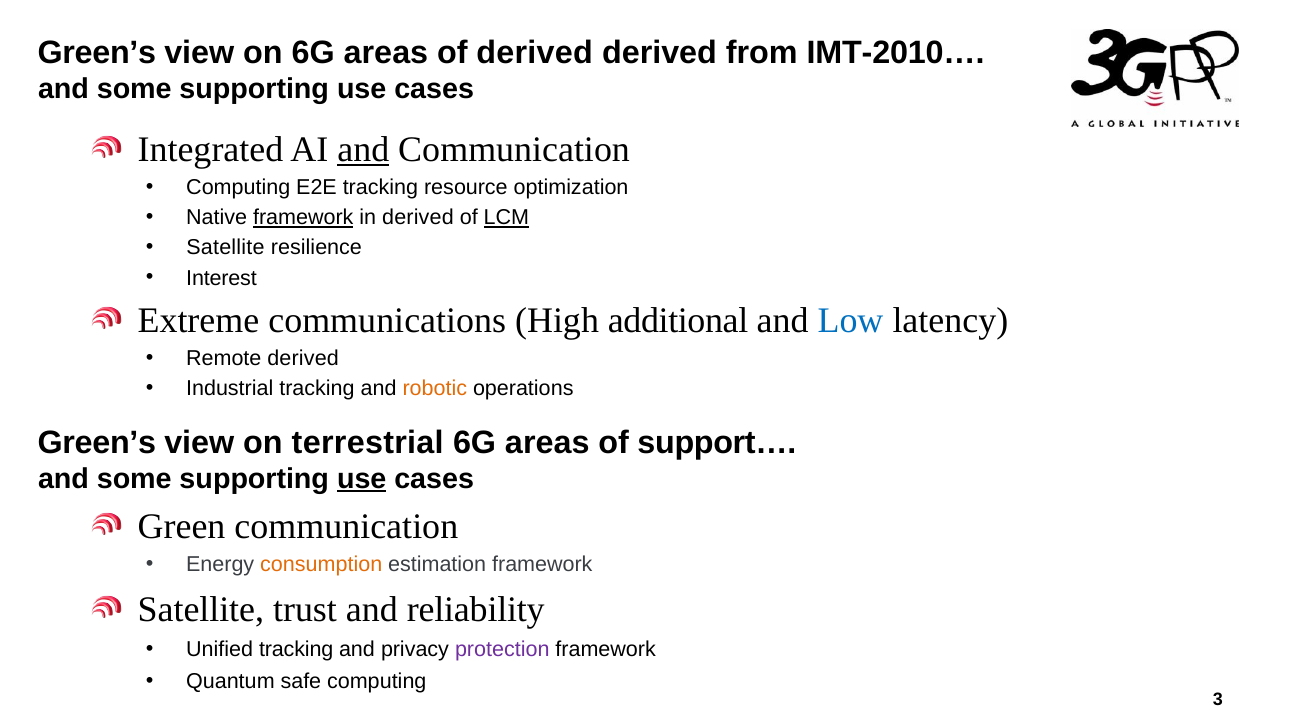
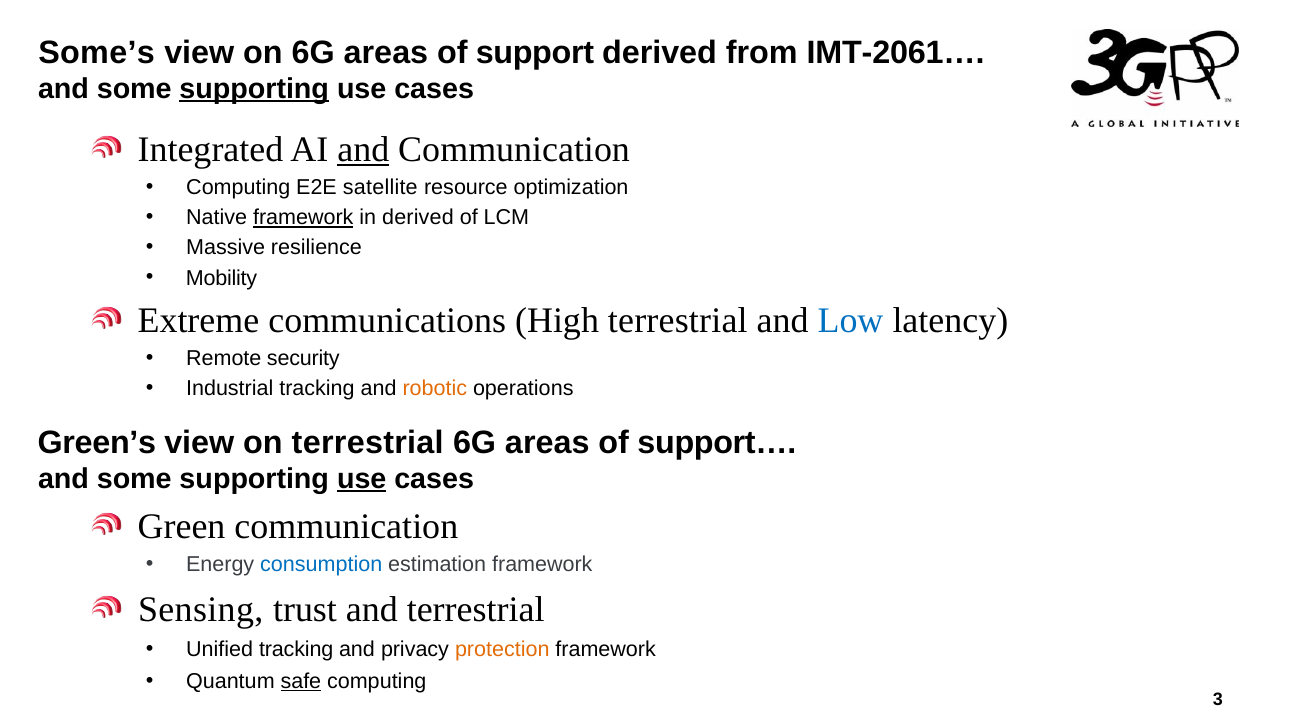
Green’s: Green’s -> Some’s (97, 52)
of derived: derived -> support (535, 52)
IMT-2010…: IMT-2010… -> IMT-2061… (896, 52)
supporting underline: none -> present (254, 89)
E2E tracking: tracking -> satellite (380, 188)
LCM underline: present -> none (506, 218)
Satellite: Satellite -> Massive (226, 248)
Interest: Interest -> Mobility (222, 278)
High additional: additional -> terrestrial (678, 321)
Remote derived: derived -> security (303, 359)
consumption colour: orange -> blue (321, 564)
Satellite: Satellite -> Sensing (201, 610)
and reliability: reliability -> terrestrial (476, 610)
protection colour: purple -> orange (502, 650)
safe underline: none -> present (301, 682)
